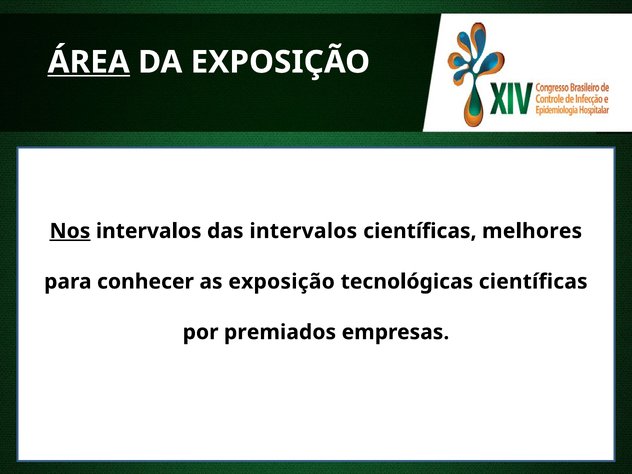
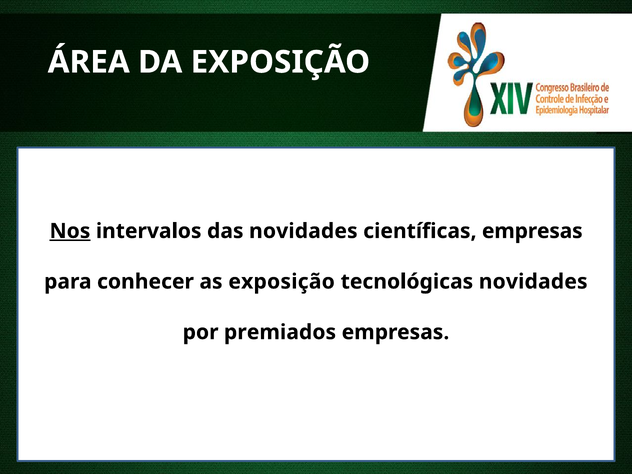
ÁREA underline: present -> none (89, 62)
das intervalos: intervalos -> novidades (303, 231)
científicas melhores: melhores -> empresas (532, 231)
tecnológicas científicas: científicas -> novidades (533, 282)
